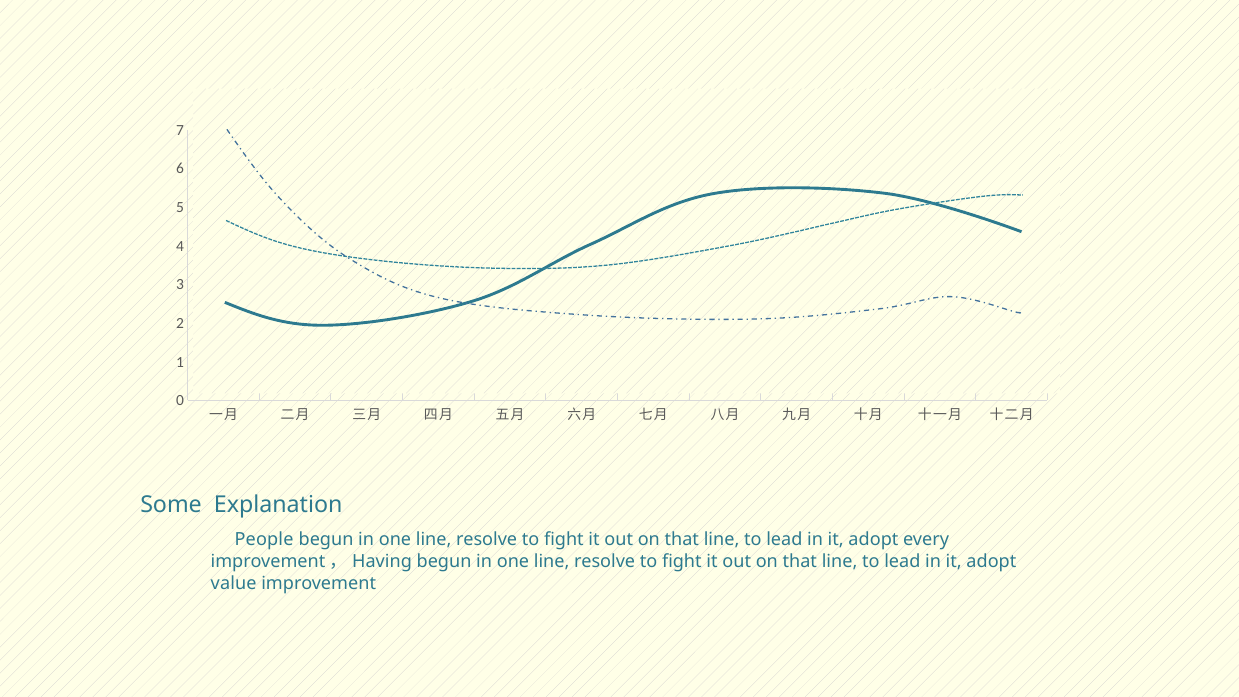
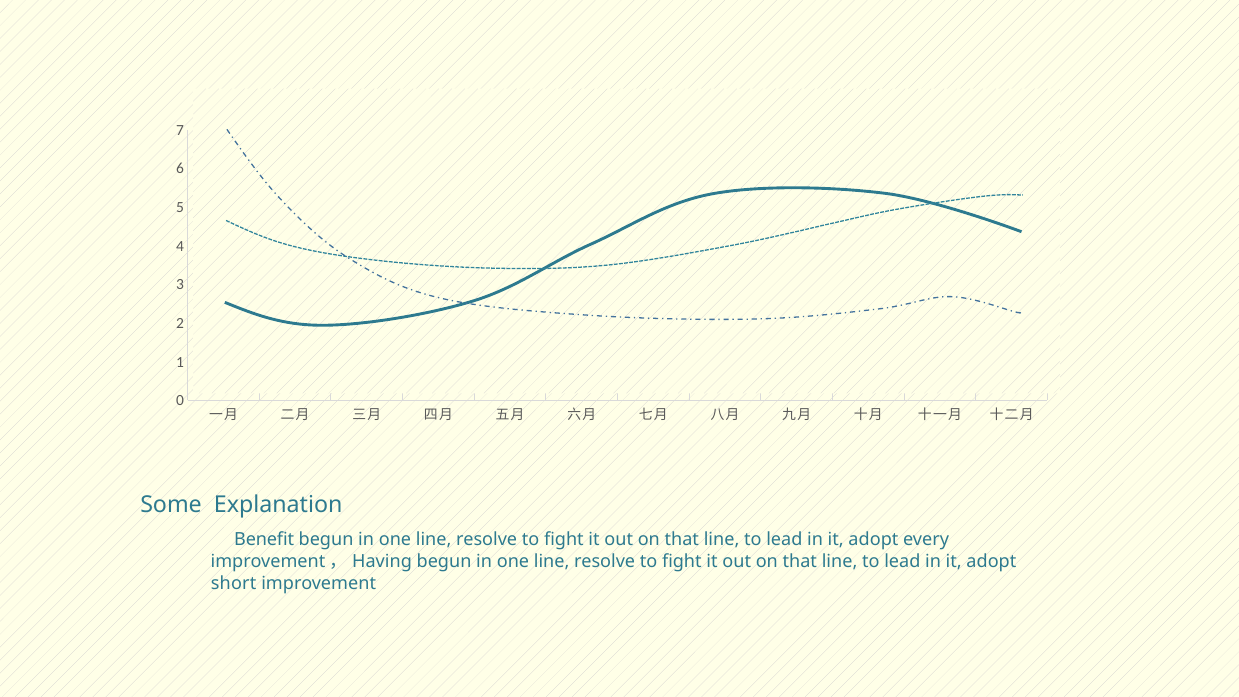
People: People -> Benefit (264, 540)
value: value -> short (234, 583)
